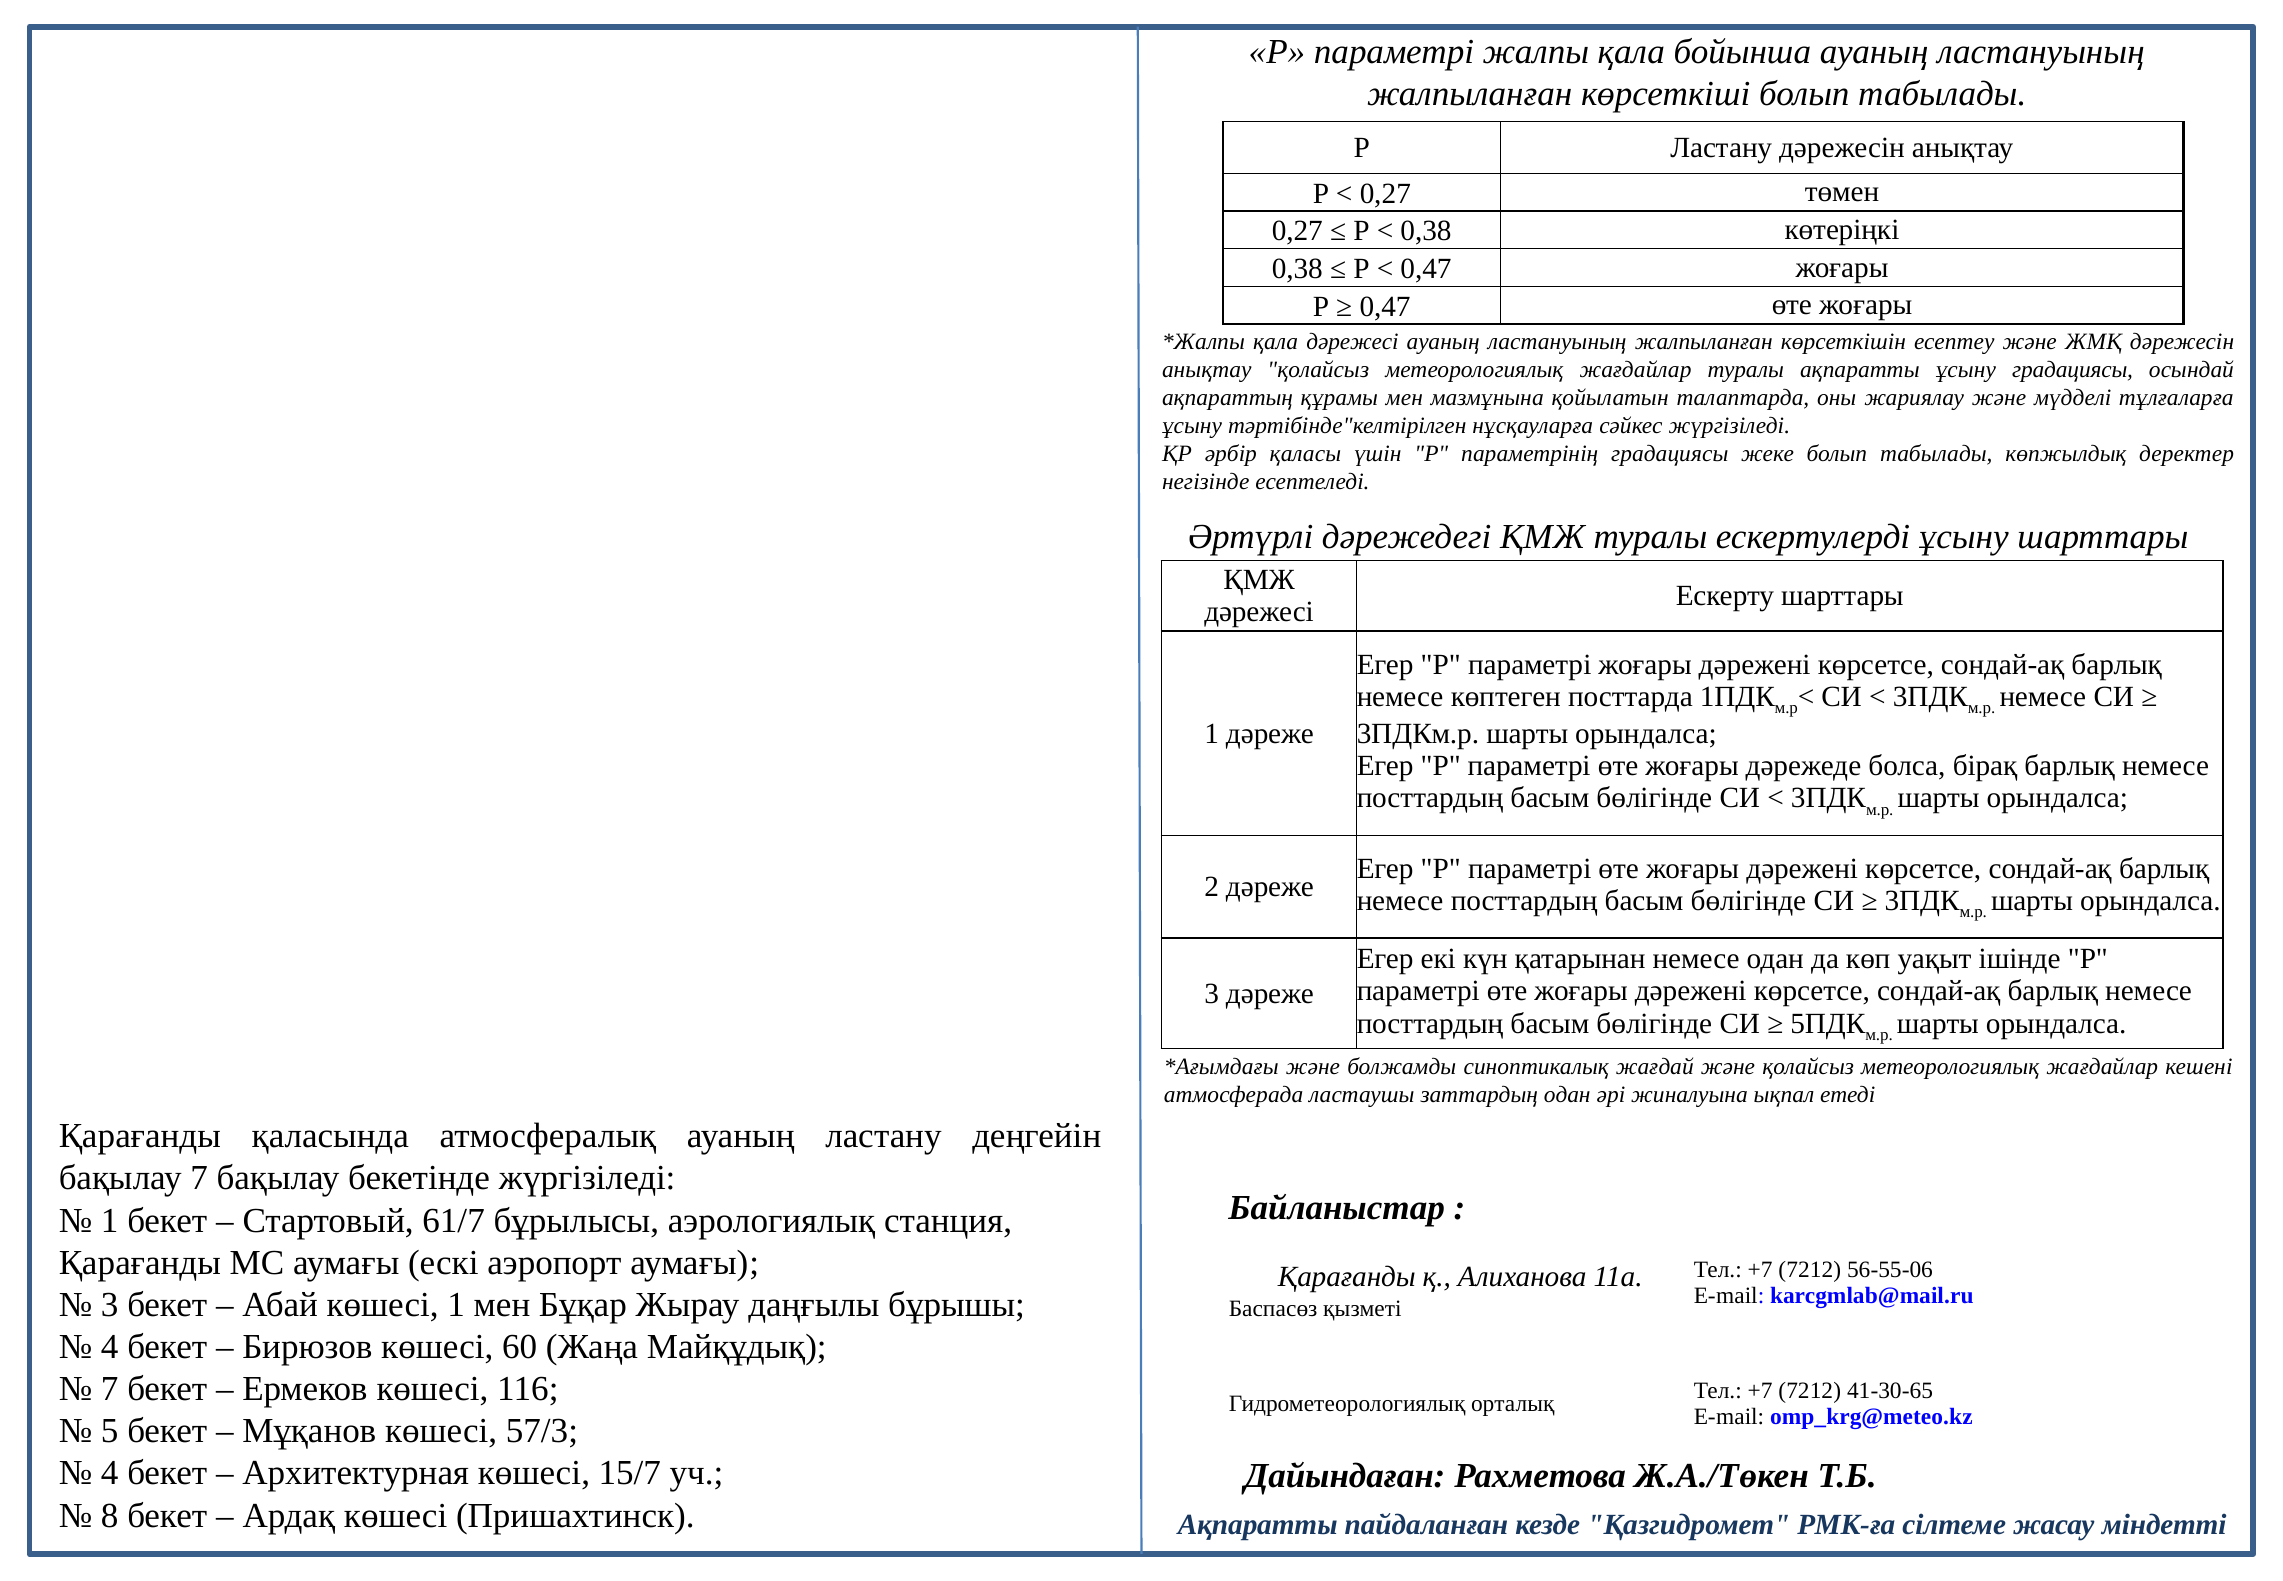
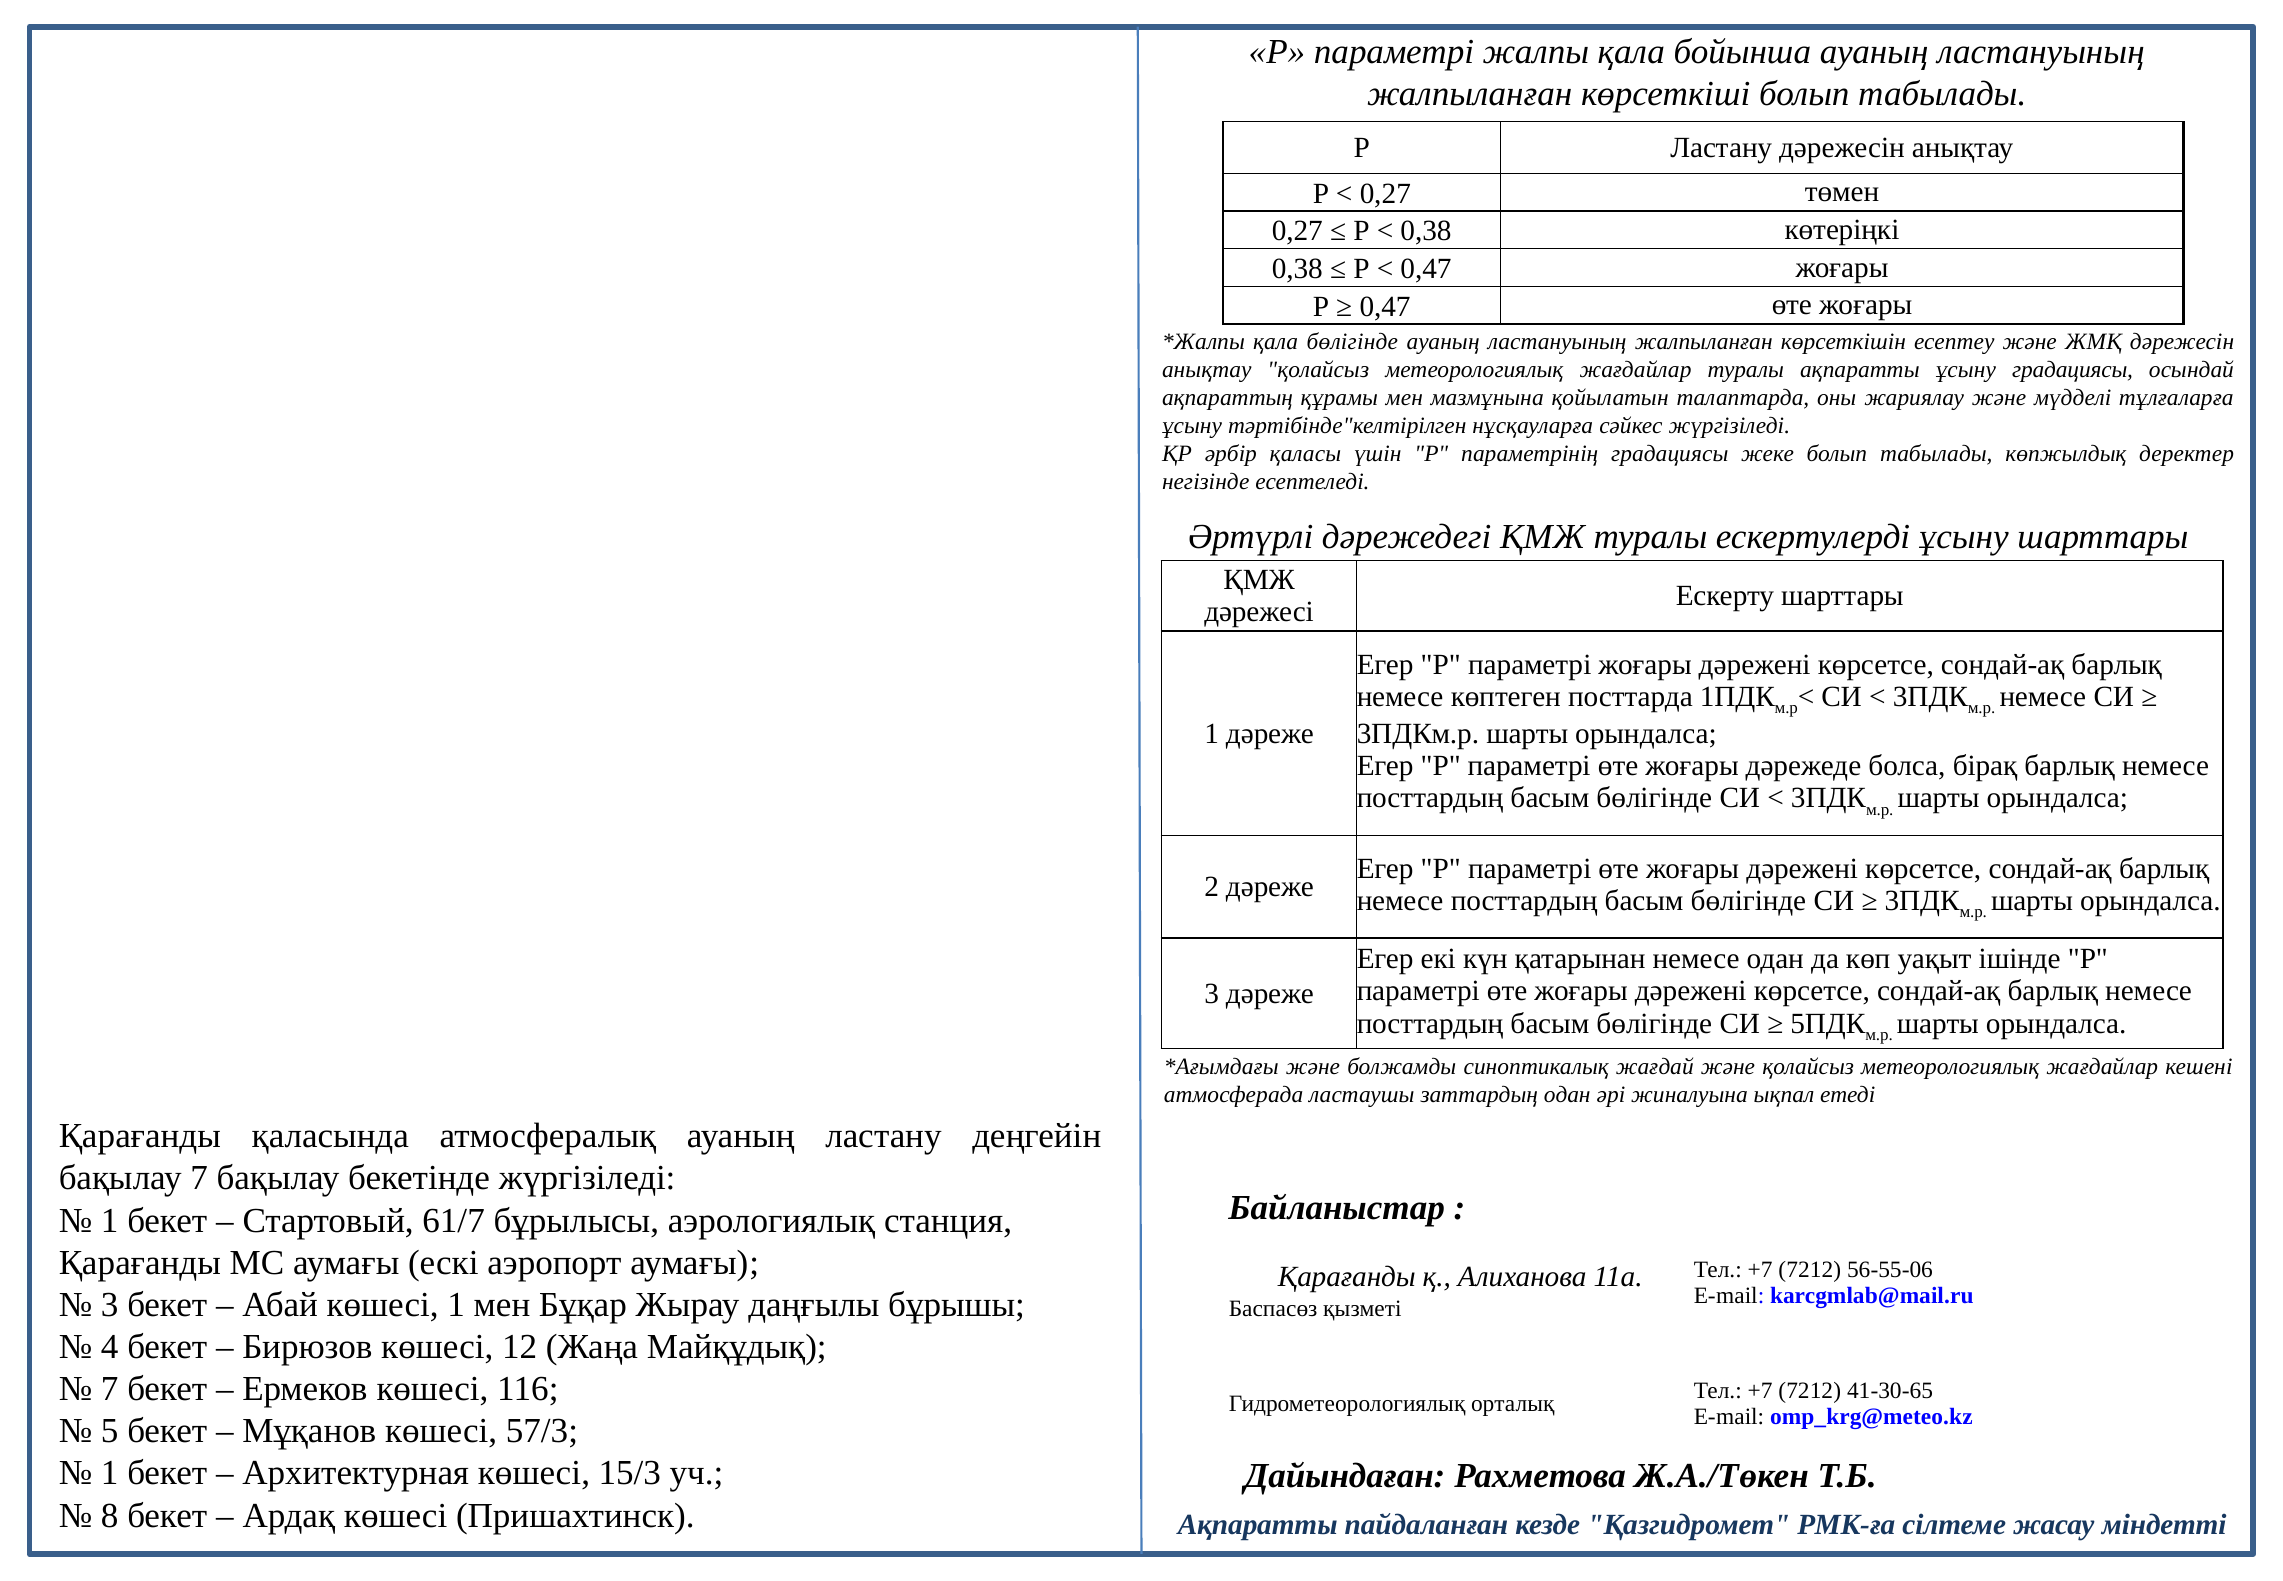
қала дәрежесі: дәрежесі -> бөлігінде (1352, 341)
60: 60 -> 12 (520, 1347)
4: 4 -> 1 (110, 1473)
15/7: 15/7 -> 15/3 (630, 1473)
